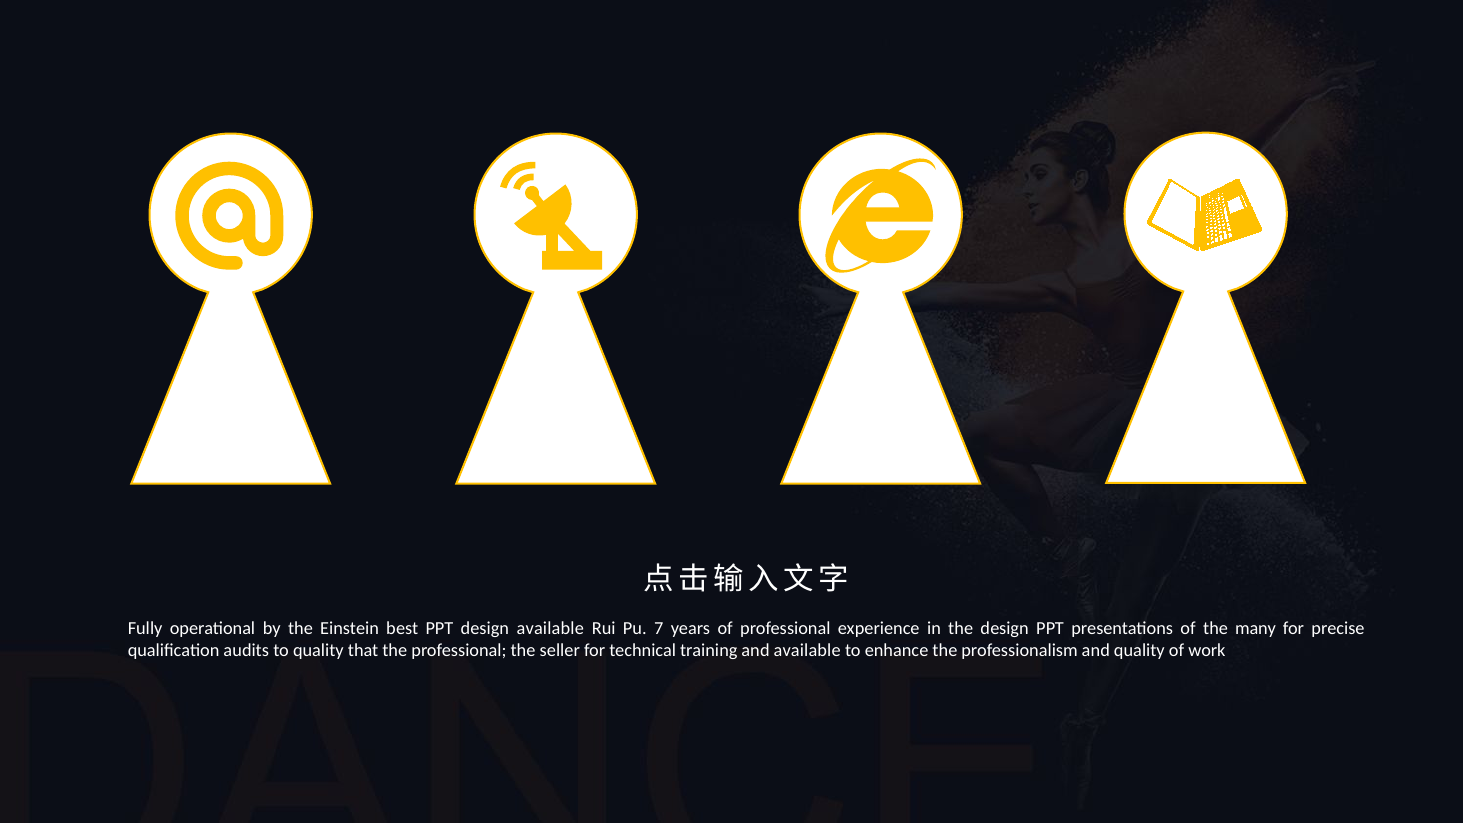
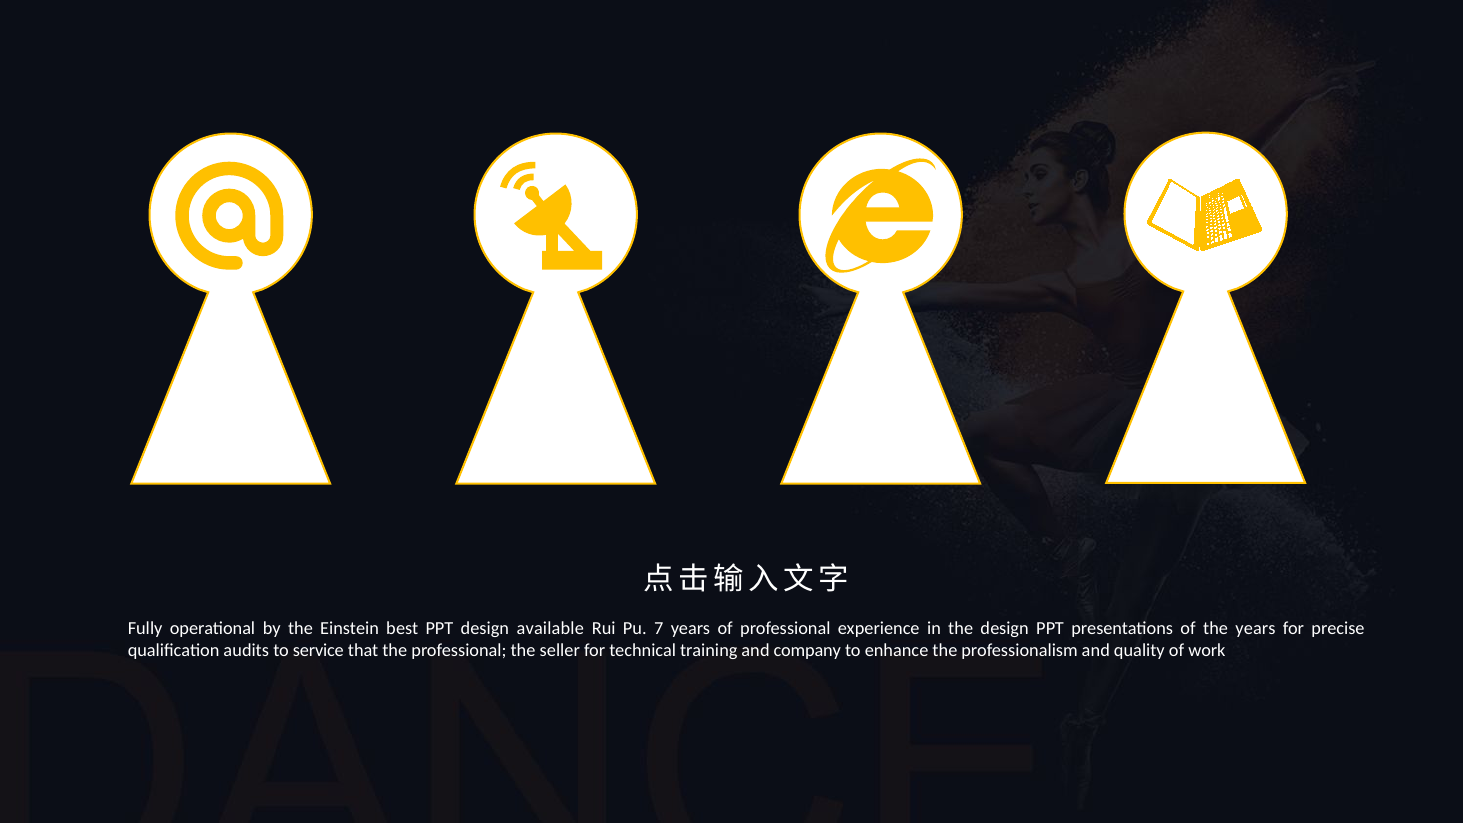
the many: many -> years (1255, 628)
to quality: quality -> service (318, 650)
and available: available -> company (807, 650)
